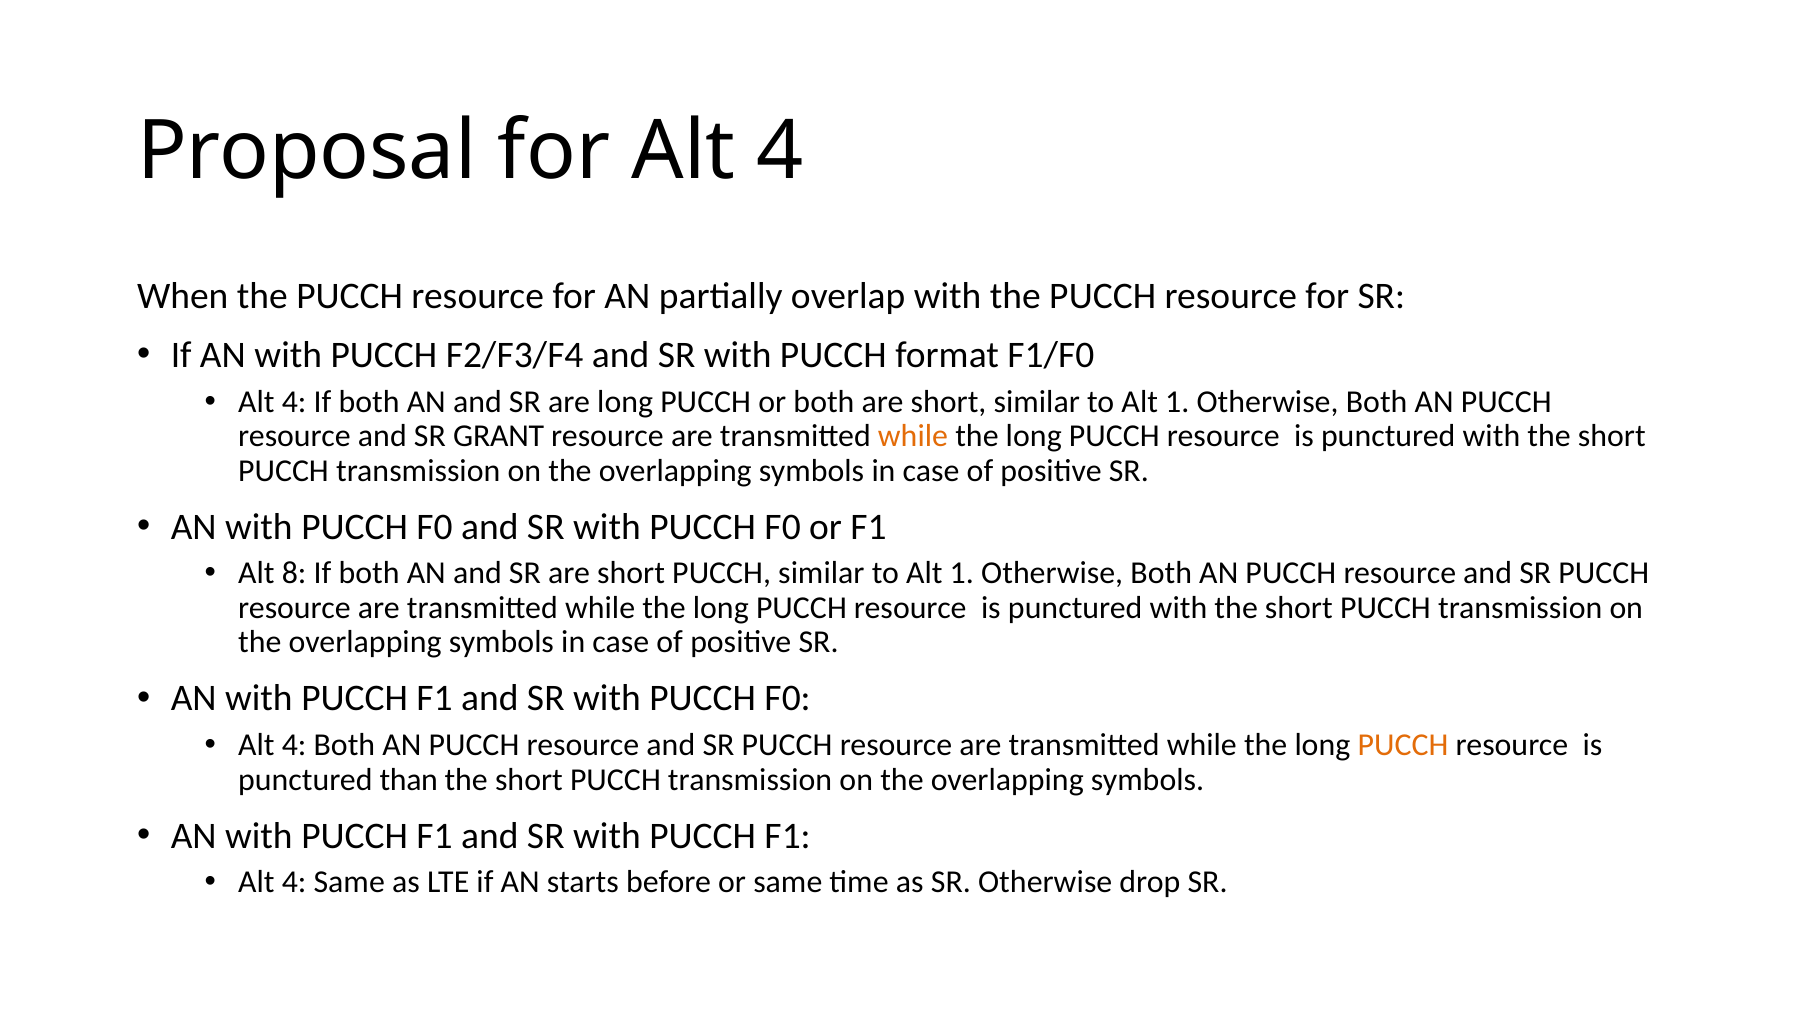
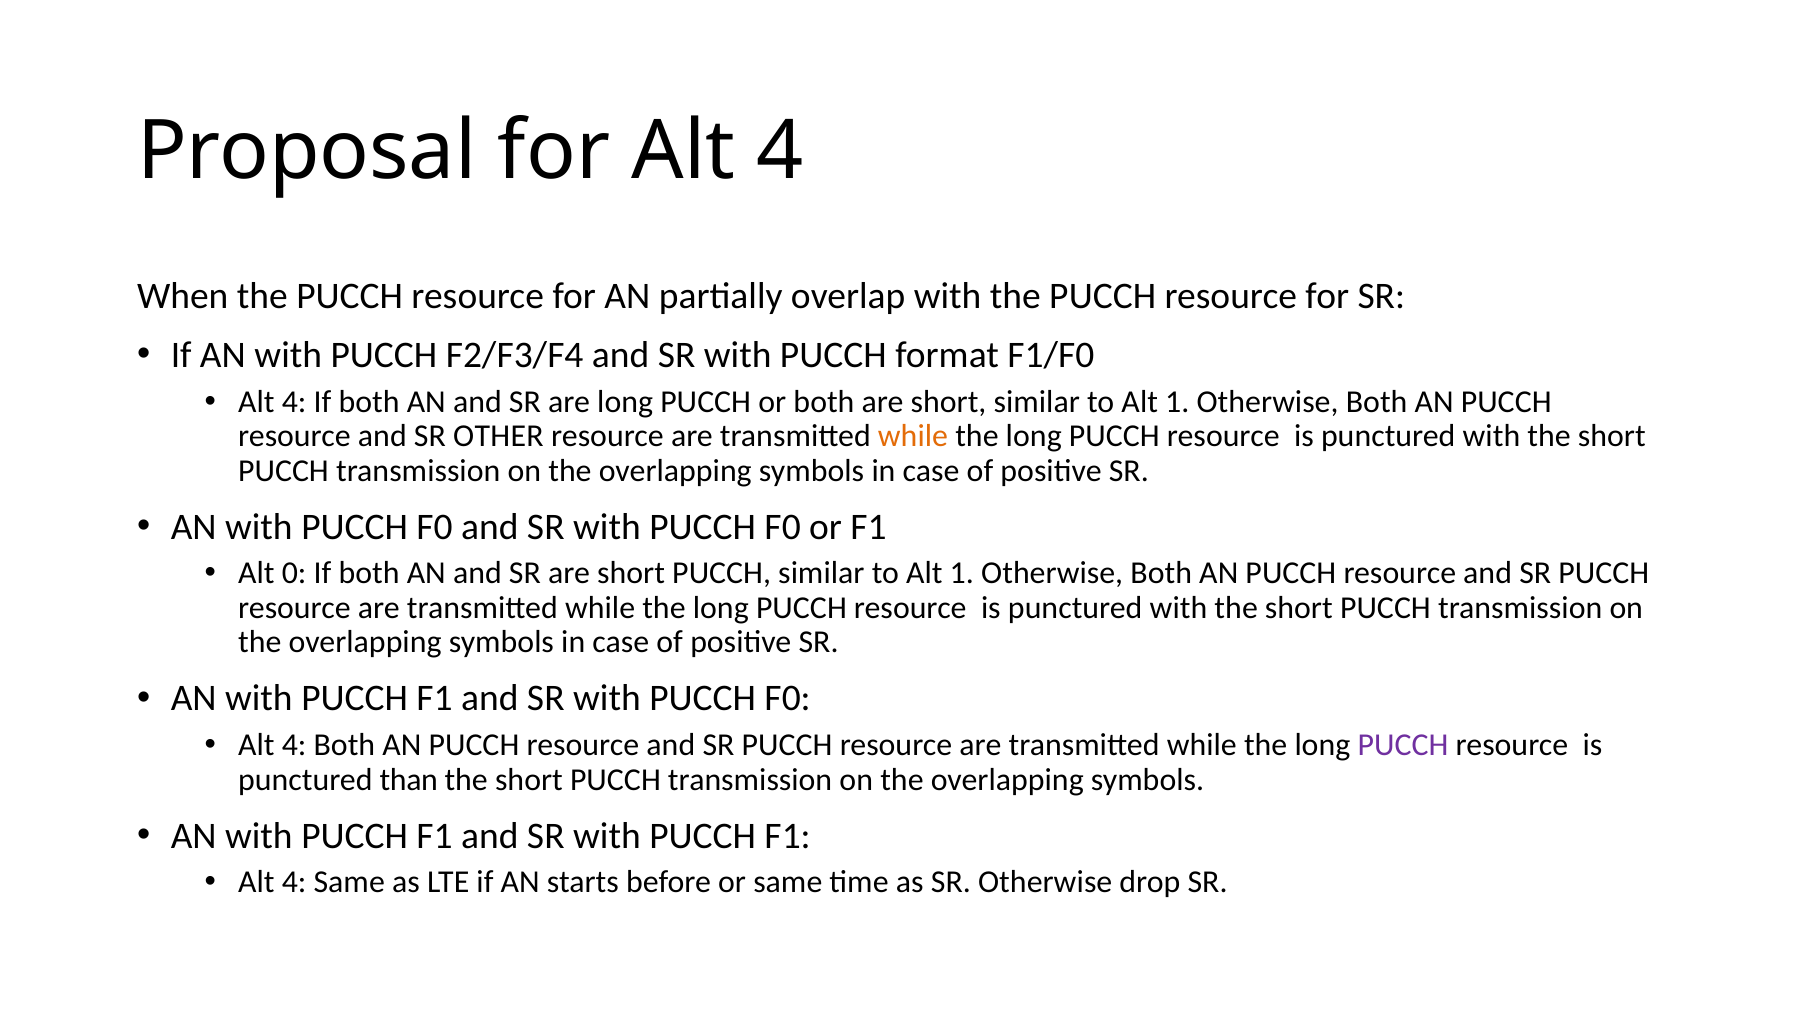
GRANT: GRANT -> OTHER (498, 436)
8: 8 -> 0 (294, 574)
PUCCH colour: orange -> purple (1403, 745)
